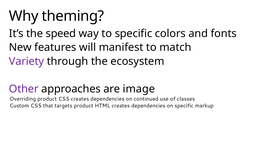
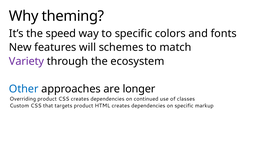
manifest: manifest -> schemes (121, 47)
Other colour: purple -> blue (24, 89)
image: image -> longer (139, 89)
